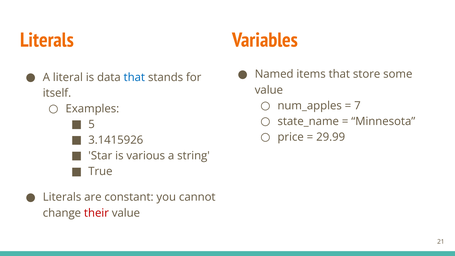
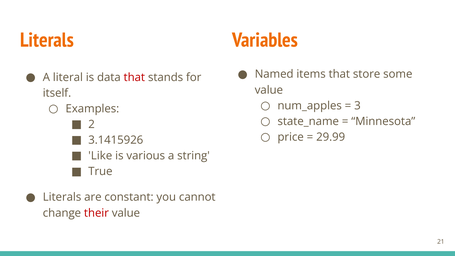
that colour: blue -> red (134, 77)
7: 7 -> 3 (357, 106)
5: 5 -> 2 (92, 124)
Star: Star -> Like (100, 156)
